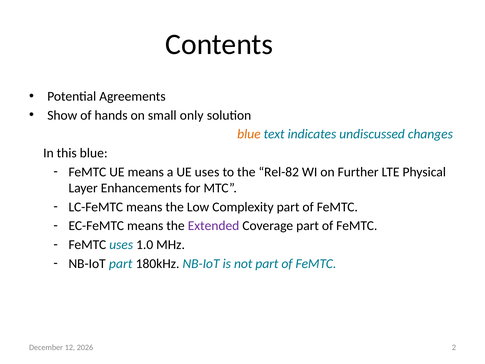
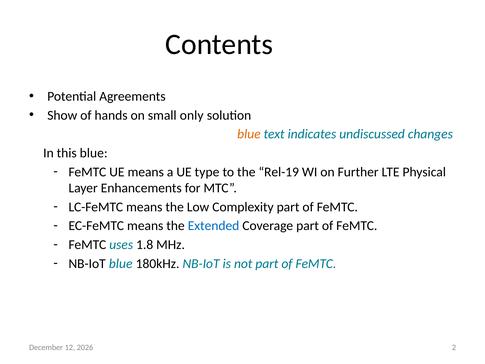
UE uses: uses -> type (207, 172)
Rel-82: Rel-82 -> Rel-19 (279, 172)
Extended colour: purple -> blue (214, 226)
1.0: 1.0 -> 1.8 (145, 245)
NB-IoT part: part -> blue (121, 263)
